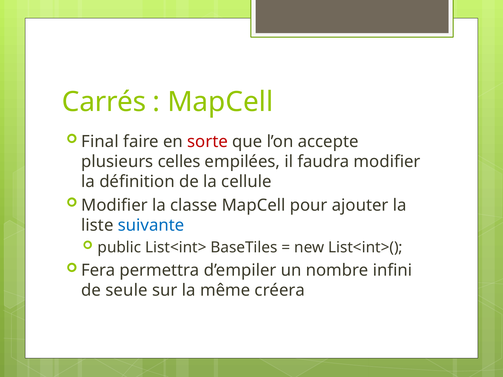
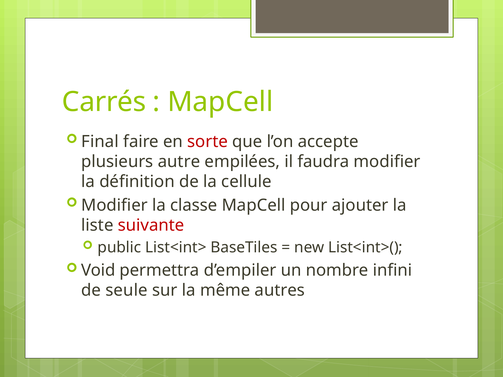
celles: celles -> autre (179, 162)
suivante colour: blue -> red (151, 225)
Fera: Fera -> Void (98, 270)
créera: créera -> autres (280, 291)
